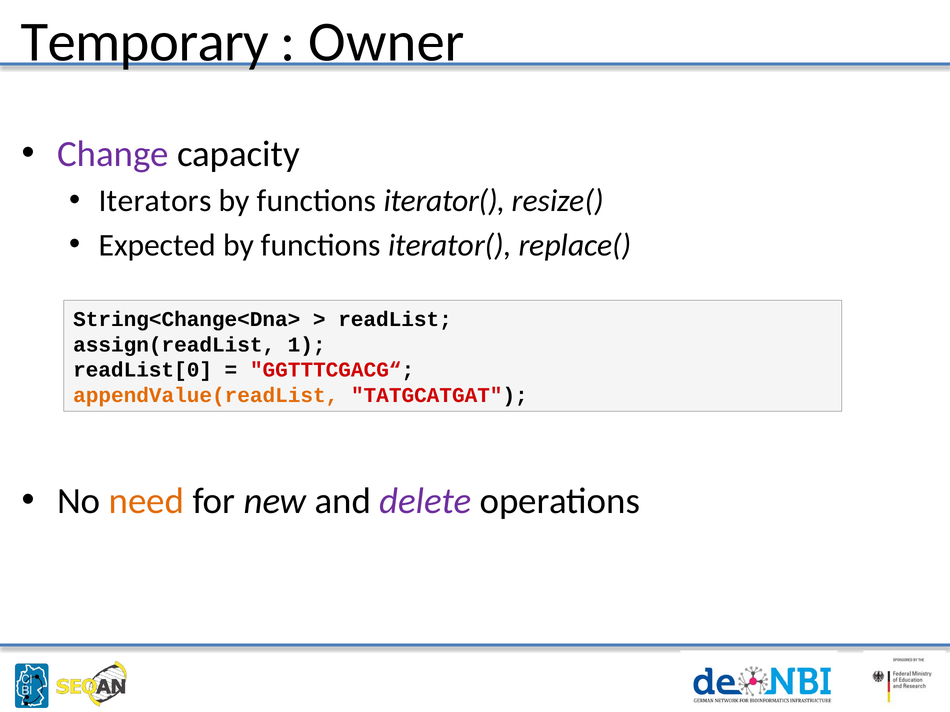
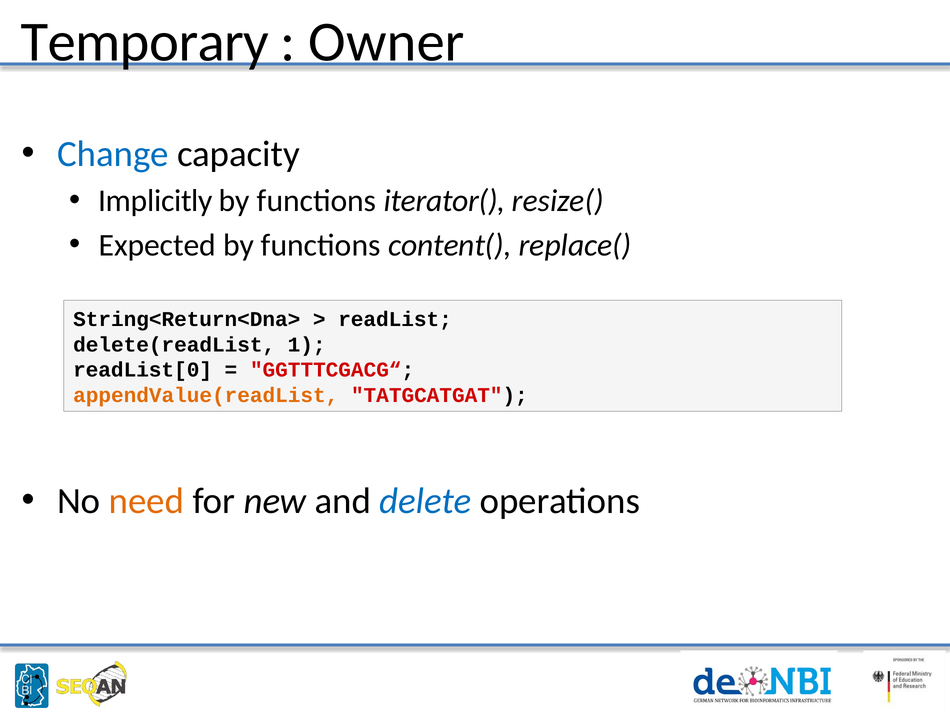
Change colour: purple -> blue (113, 154)
Iterators: Iterators -> Implicitly (155, 201)
iterator(: iterator( -> content( (450, 245)
String<Change<Dna>: String<Change<Dna> -> String<Return<Dna> (187, 320)
assign(readList: assign(readList -> delete(readList (174, 345)
delete colour: purple -> blue (426, 501)
